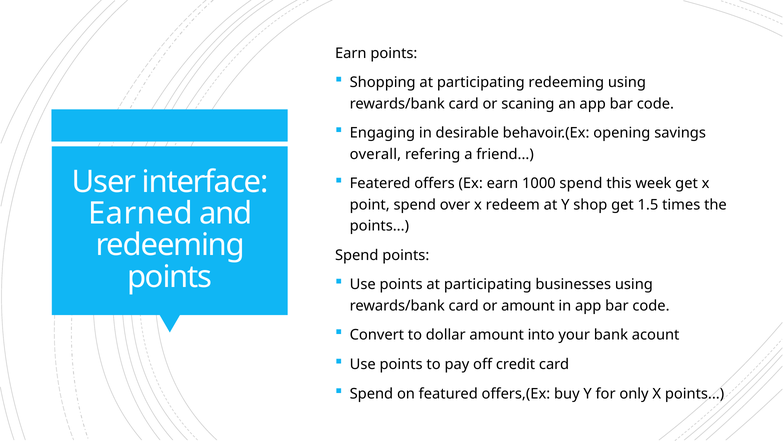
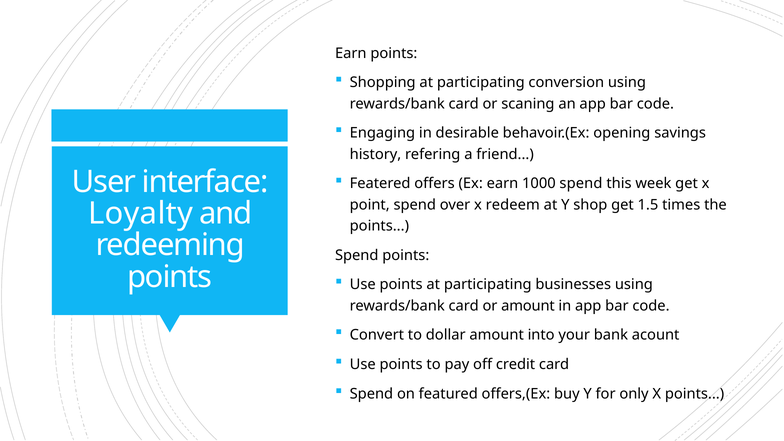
participating redeeming: redeeming -> conversion (566, 83)
overall: overall -> history (375, 154)
Earned: Earned -> Loyalty (141, 213)
